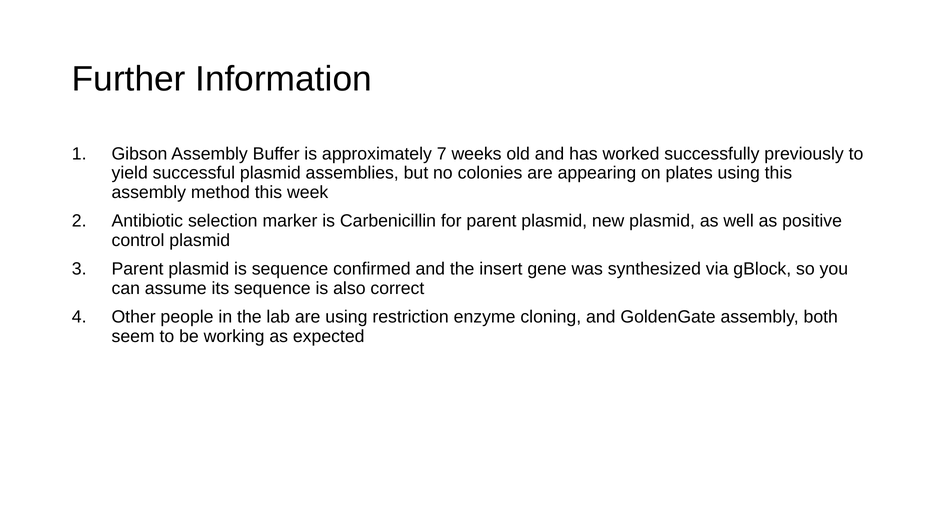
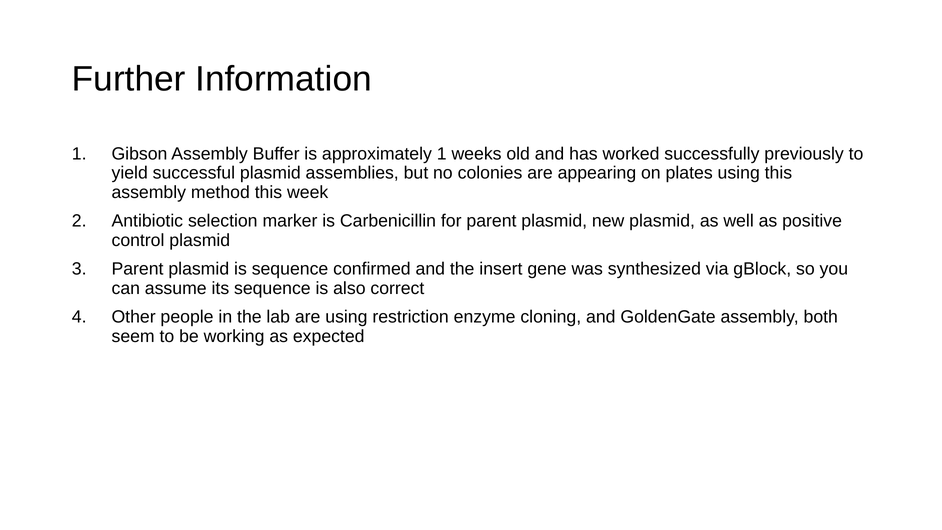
approximately 7: 7 -> 1 (442, 154)
